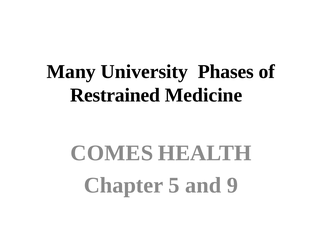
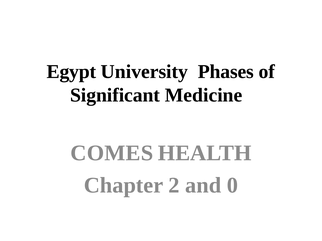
Many: Many -> Egypt (71, 72)
Restrained: Restrained -> Significant (115, 95)
5: 5 -> 2 (174, 186)
9: 9 -> 0 (232, 186)
